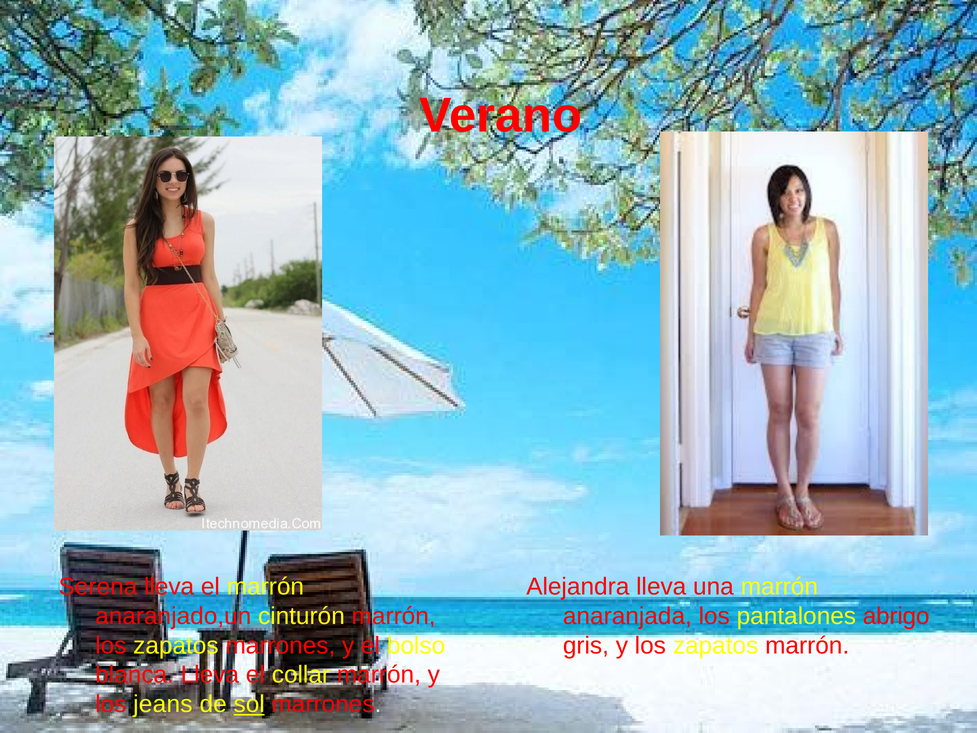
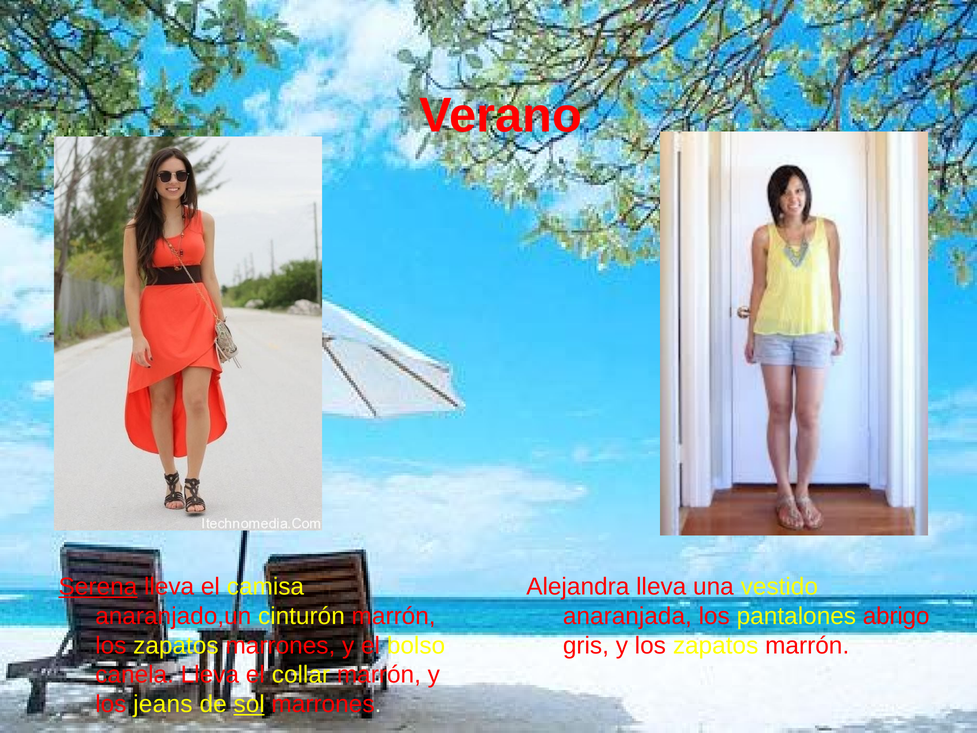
Serena underline: none -> present (98, 587)
el marrón: marrón -> camisa (265, 587)
una marrón: marrón -> vestido (779, 587)
blanca: blanca -> canela (135, 675)
